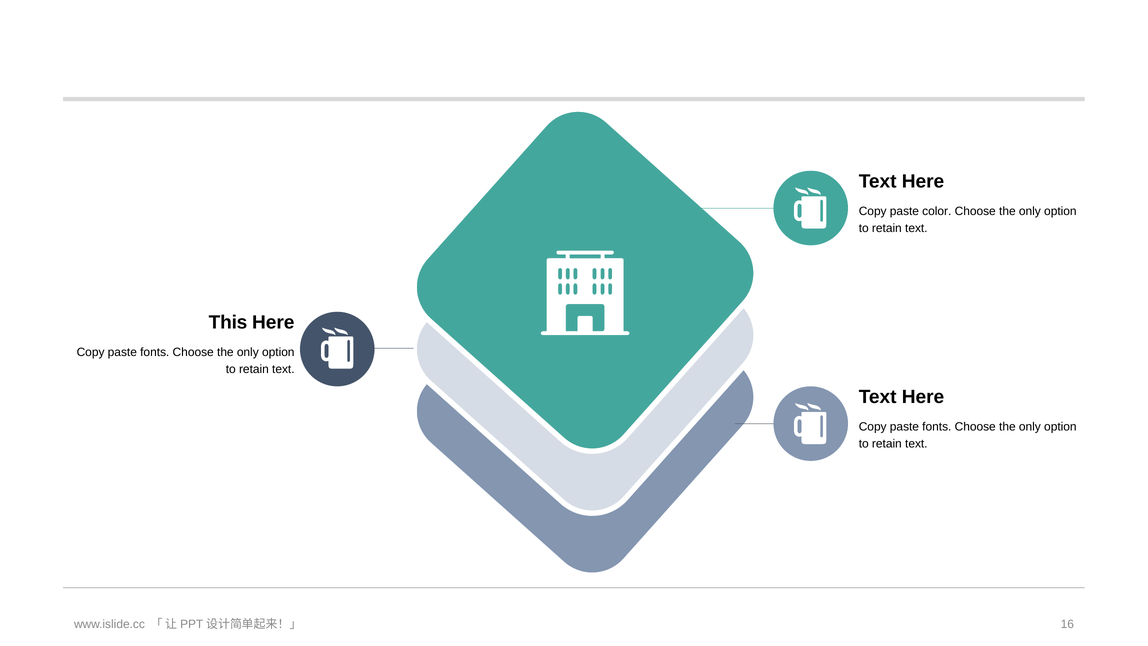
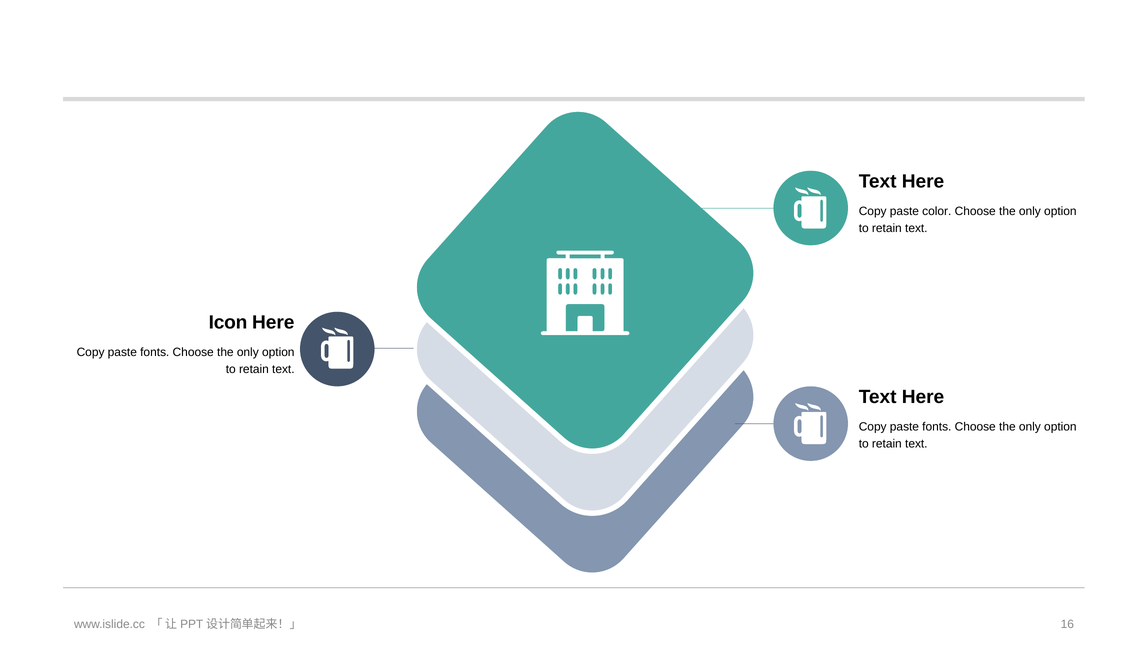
This: This -> Icon (228, 322)
